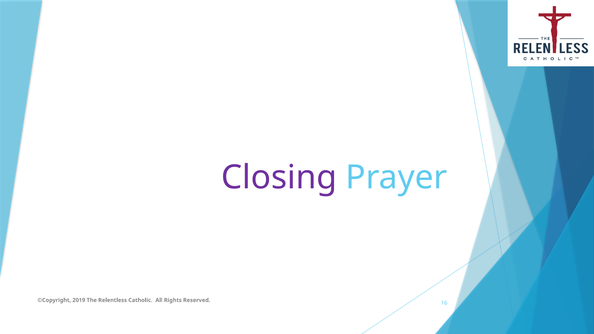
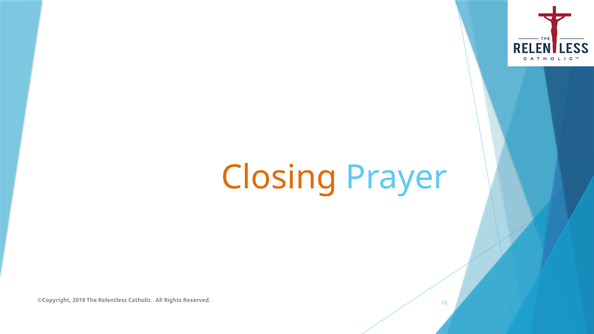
Closing colour: purple -> orange (279, 177)
